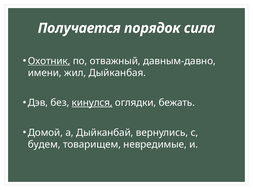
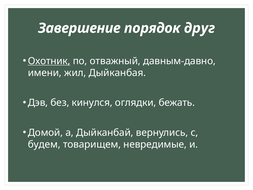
Получается: Получается -> Завершение (79, 28)
сила: сила -> друг (199, 28)
кинулся underline: present -> none (92, 103)
